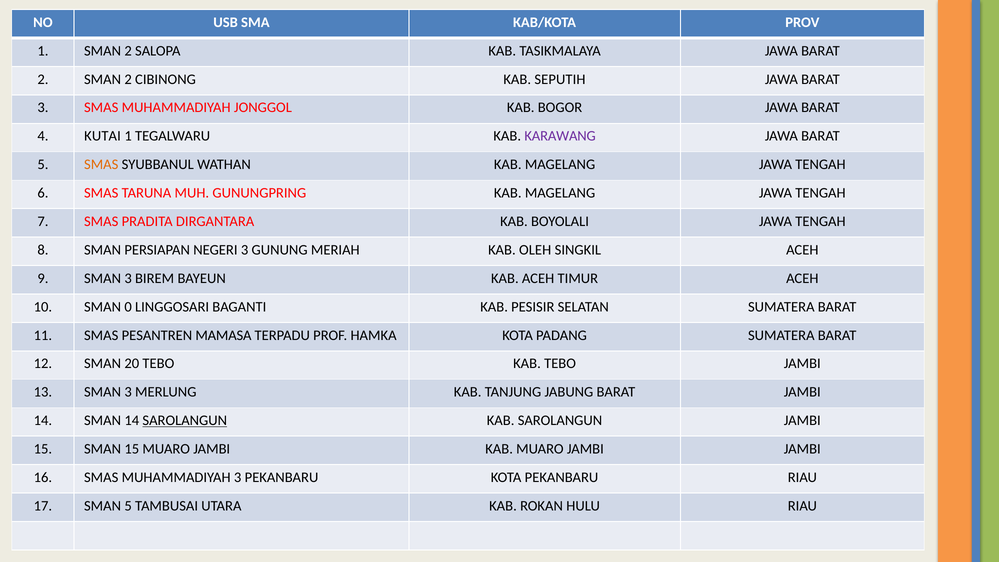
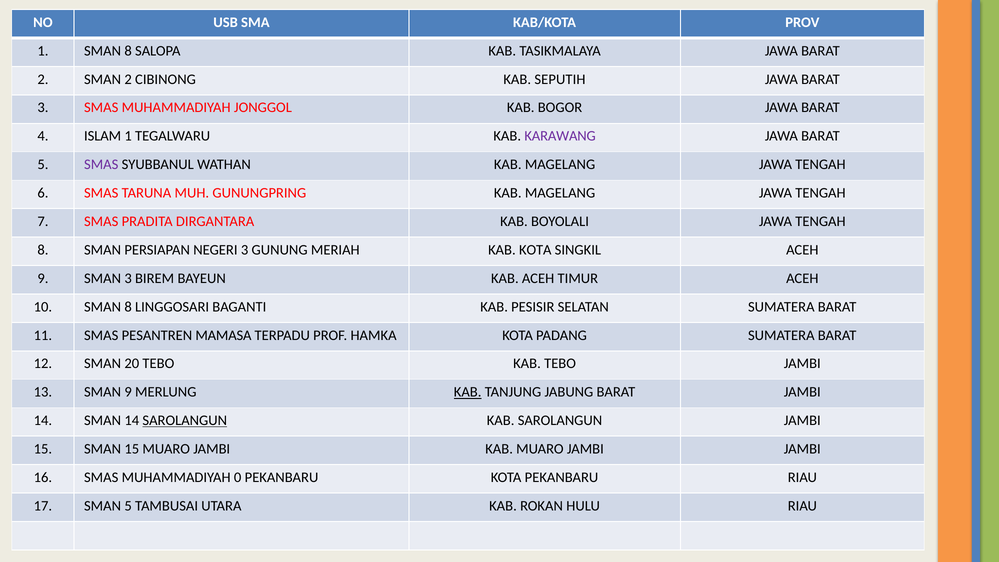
1 SMAN 2: 2 -> 8 (128, 51)
KUTAI: KUTAI -> ISLAM (103, 136)
SMAS colour: orange -> purple (101, 165)
KAB OLEH: OLEH -> KOTA (535, 250)
10 SMAN 0: 0 -> 8 (128, 307)
13 SMAN 3: 3 -> 9 (128, 392)
KAB underline: none -> present (468, 392)
MUHAMMADIYAH 3: 3 -> 0 (238, 477)
